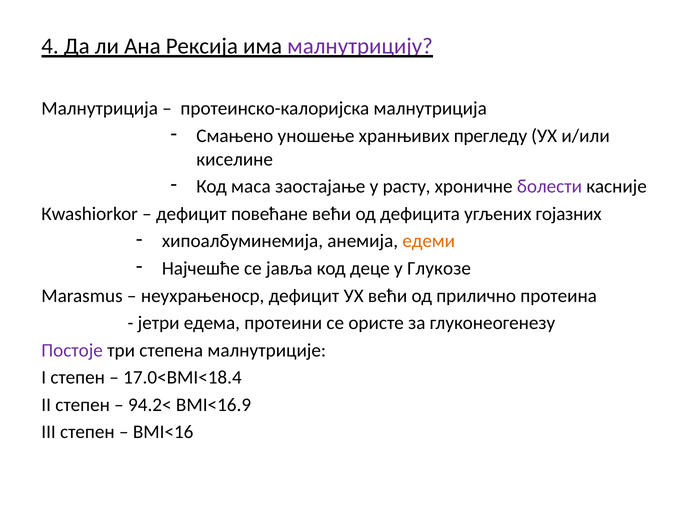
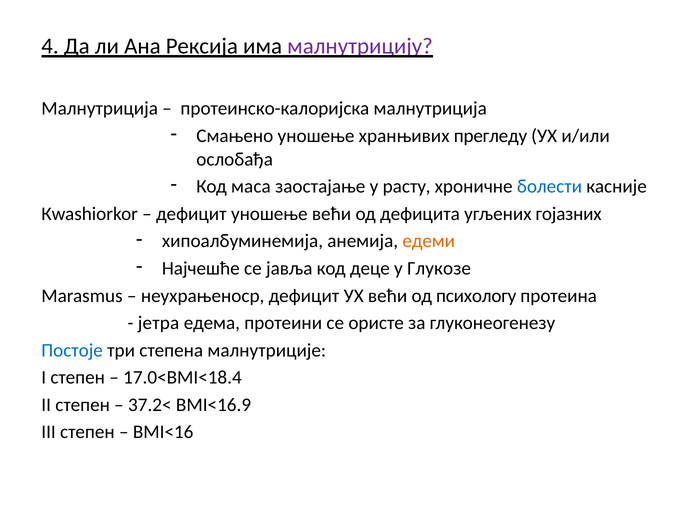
киселине: киселине -> ослобађа (235, 159)
болести colour: purple -> blue (549, 186)
дефицит повећане: повећане -> уношење (269, 214)
прилично: прилично -> психологу (476, 296)
јетри: јетри -> јетра (159, 323)
Постоје colour: purple -> blue (72, 350)
94.2<: 94.2< -> 37.2< (150, 405)
